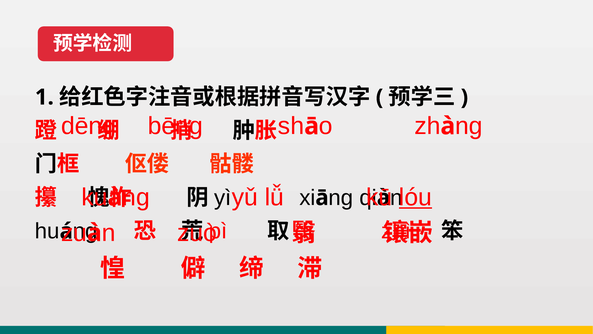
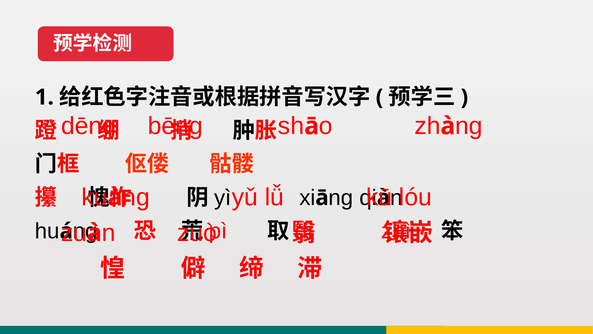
lóu underline: present -> none (415, 197)
